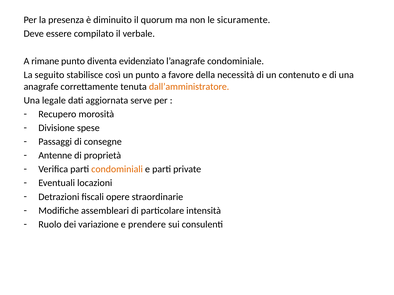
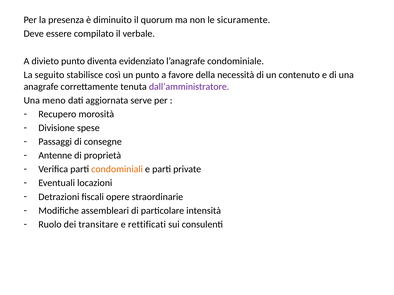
rimane: rimane -> divieto (45, 61)
dall’amministratore colour: orange -> purple (189, 87)
legale: legale -> meno (54, 101)
variazione: variazione -> transitare (98, 225)
prendere: prendere -> rettificati (147, 225)
